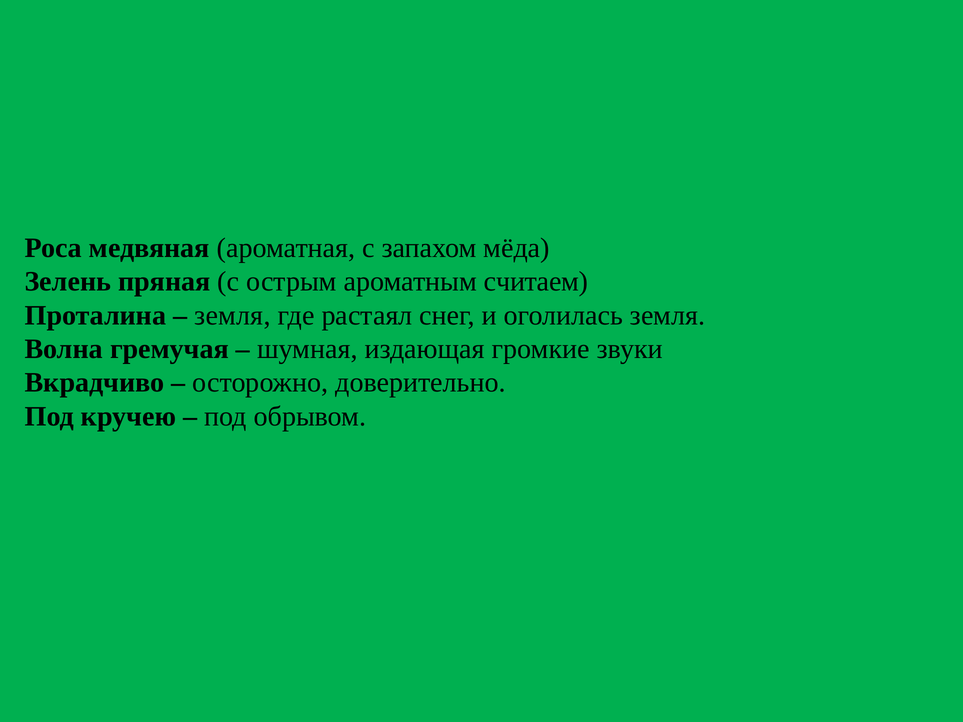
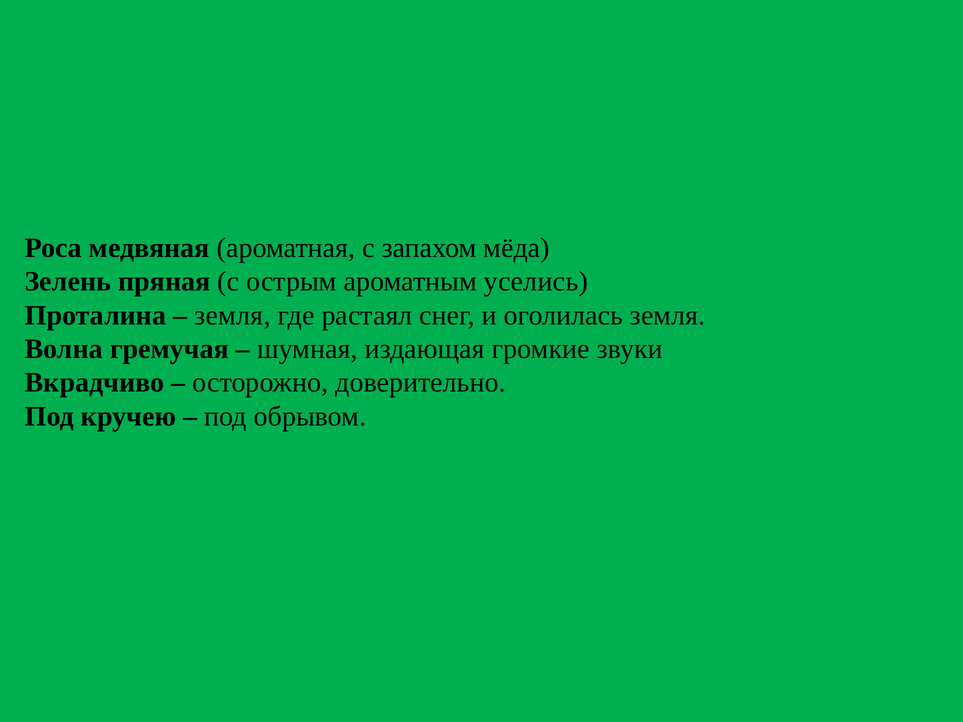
считаем: считаем -> уселись (536, 282)
